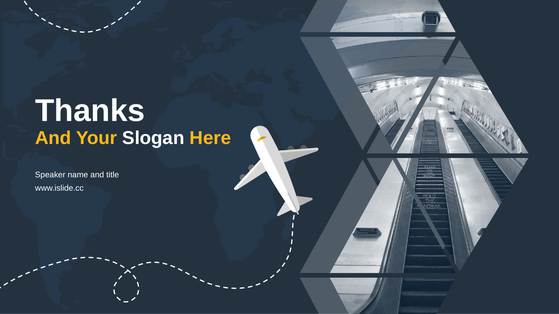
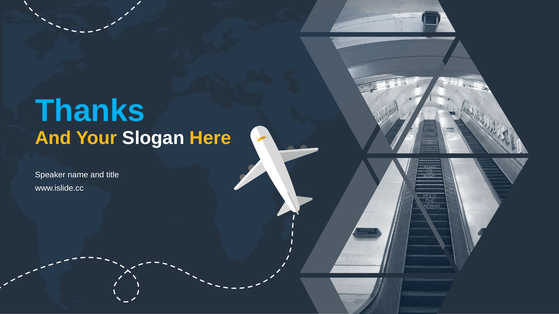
Thanks colour: white -> light blue (90, 111)
